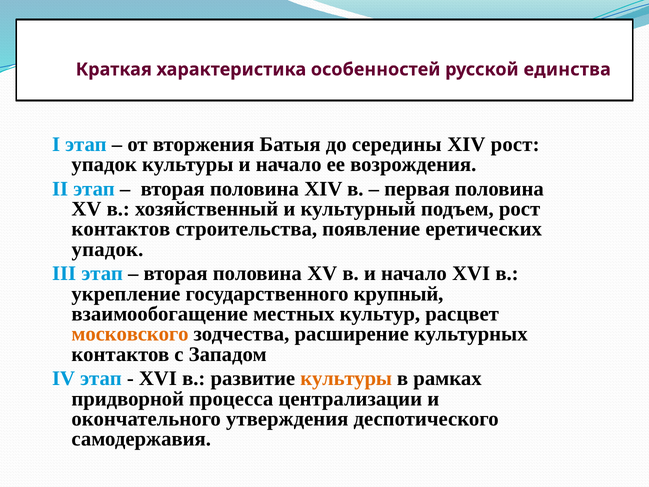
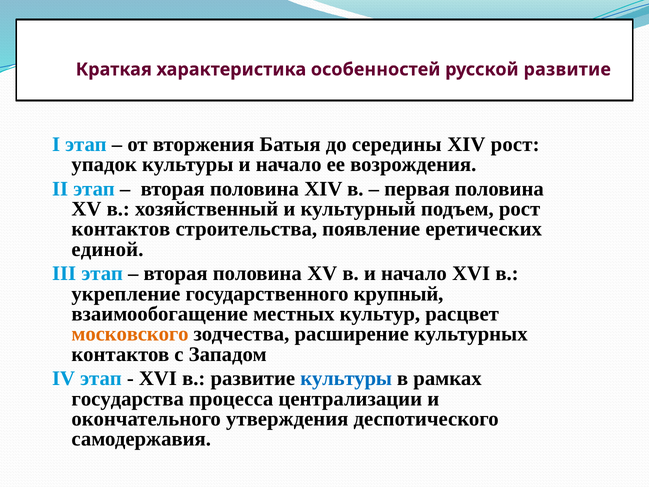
русской единства: единства -> развитие (567, 69)
упадок: упадок -> единой (108, 249)
культуры colour: orange -> blue (346, 378)
придворной: придворной -> государства (128, 398)
